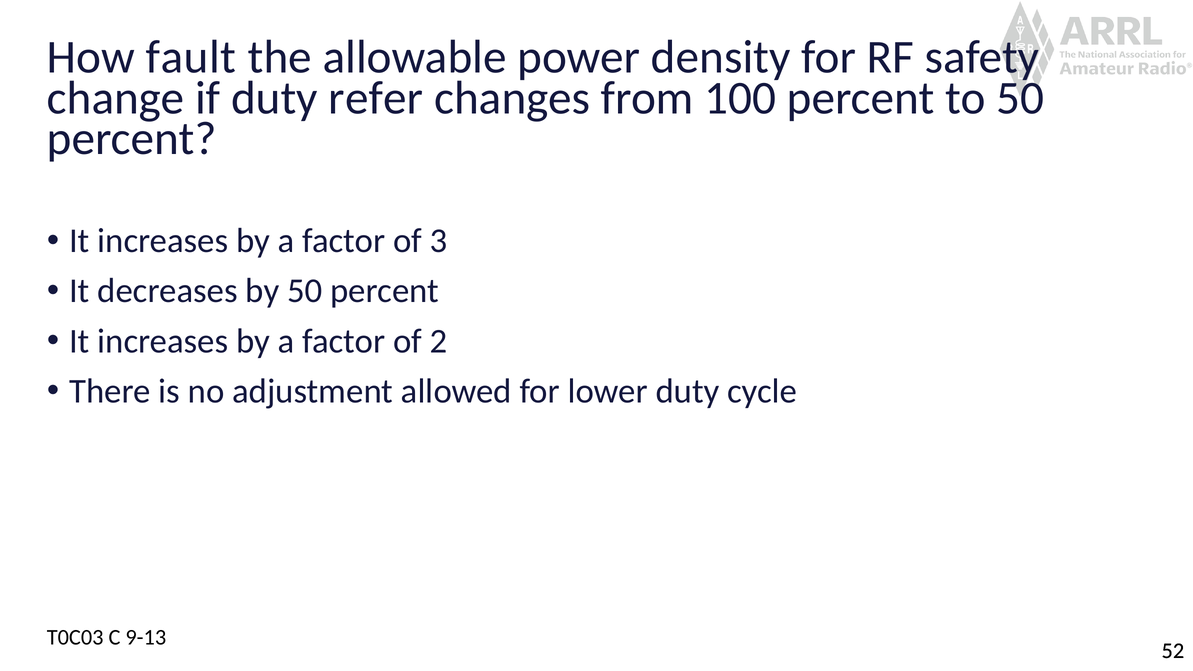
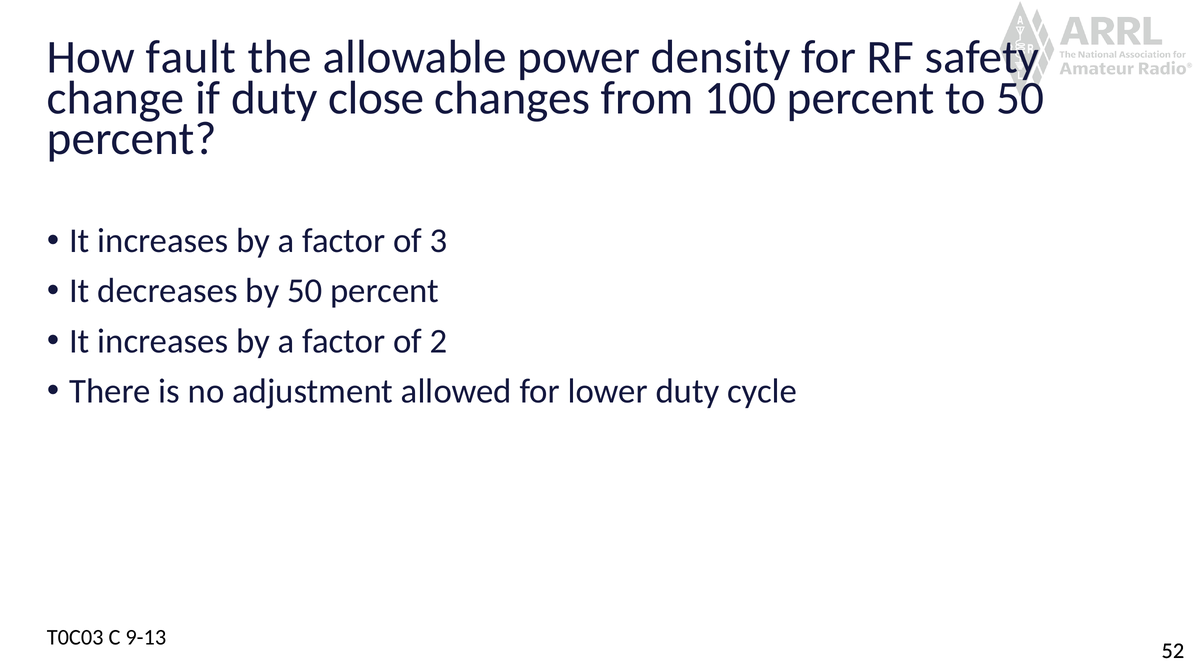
refer: refer -> close (376, 98)
